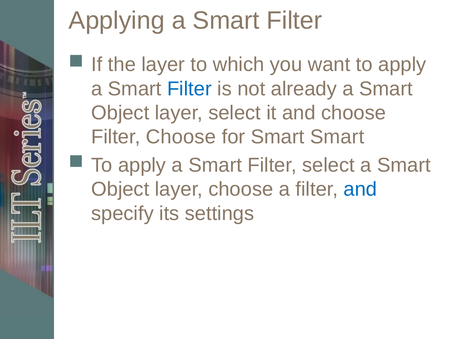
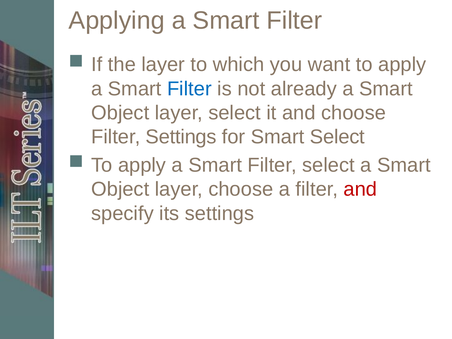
Filter Choose: Choose -> Settings (181, 137)
Smart Smart: Smart -> Select (337, 137)
and colour: blue -> red (360, 189)
